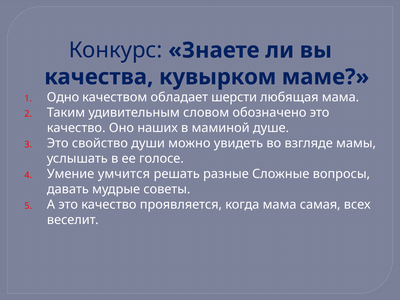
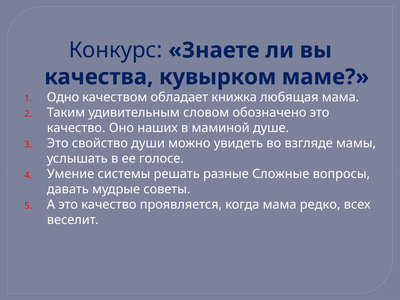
шерсти: шерсти -> книжка (234, 97)
умчится: умчится -> системы (124, 174)
самая: самая -> редко (320, 205)
